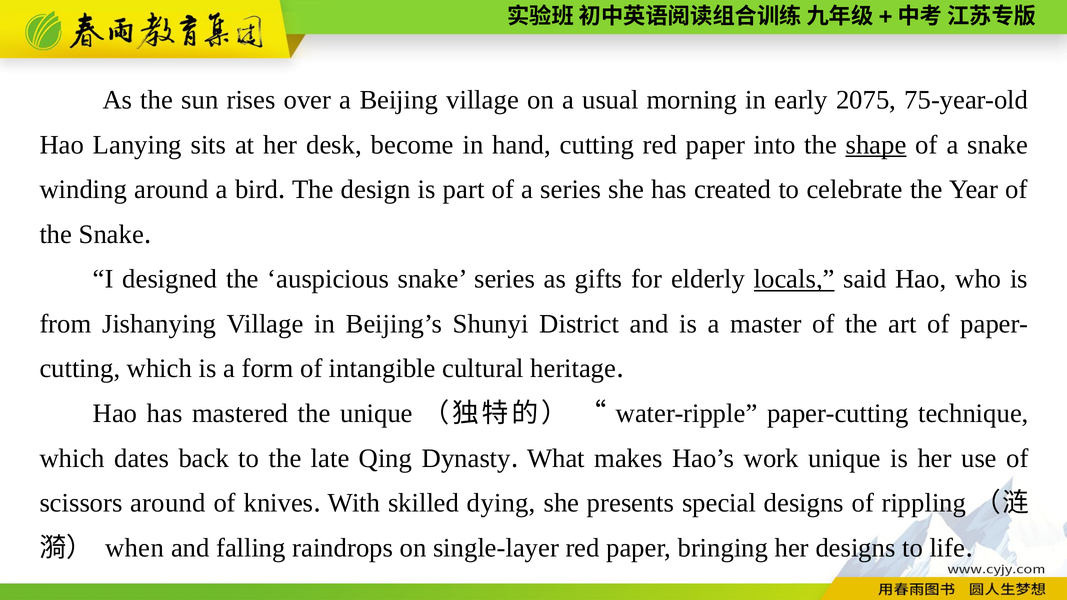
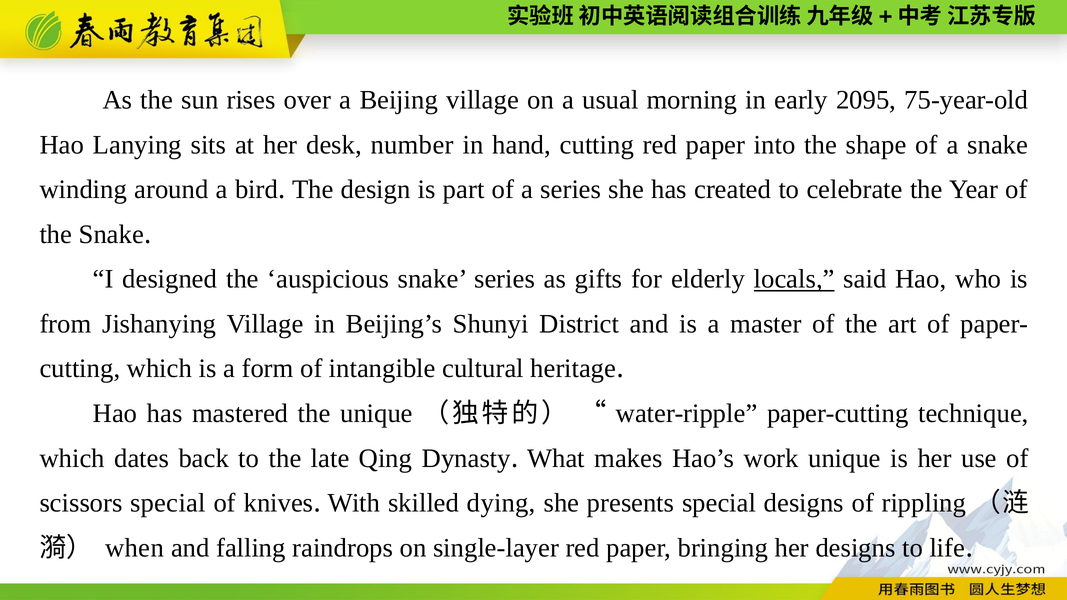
2075: 2075 -> 2095 (866, 100)
become: become -> number (412, 145)
shape underline: present -> none (876, 145)
scissors around: around -> special (168, 503)
